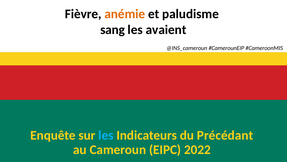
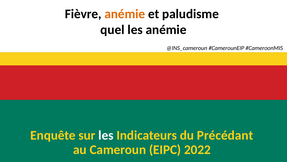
sang: sang -> quel (112, 30)
les avaient: avaient -> anémie (166, 30)
les colour: light blue -> white (106, 135)
